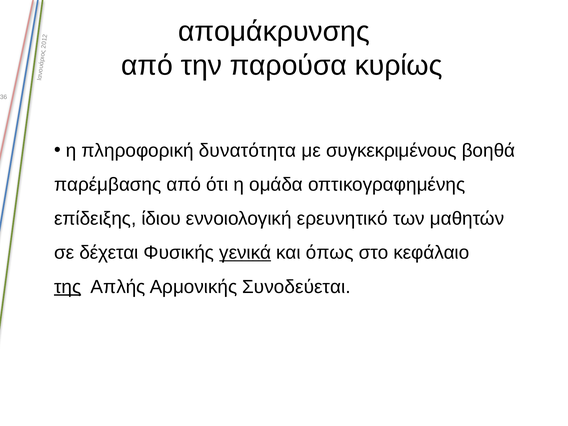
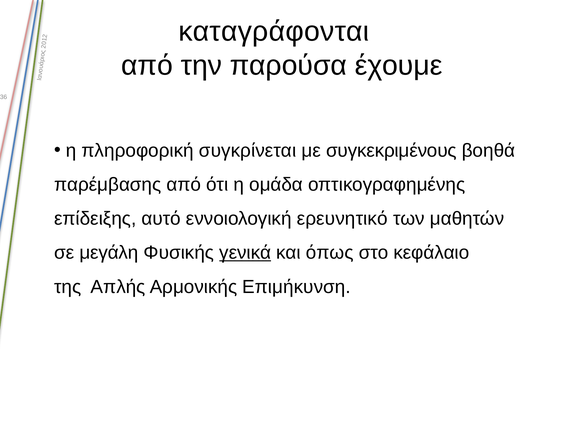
απομάκρυνσης: απομάκρυνσης -> καταγράφονται (274, 31)
κυρίως: κυρίως -> έχουμε (399, 65)
δυνατότητα: δυνατότητα -> συγκρίνεται (248, 150)
ίδιου: ίδιου -> αυτό (161, 219)
δέχεται: δέχεται -> μεγάλη (109, 253)
της underline: present -> none (68, 287)
Συνοδεύεται: Συνοδεύεται -> Επιμήκυνση (296, 287)
